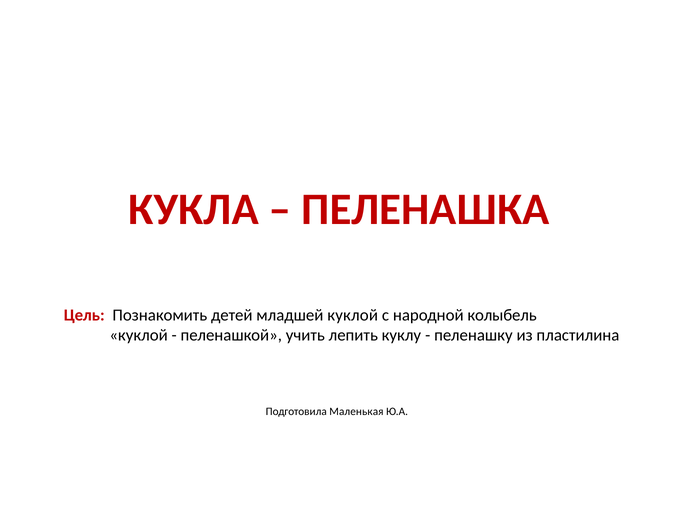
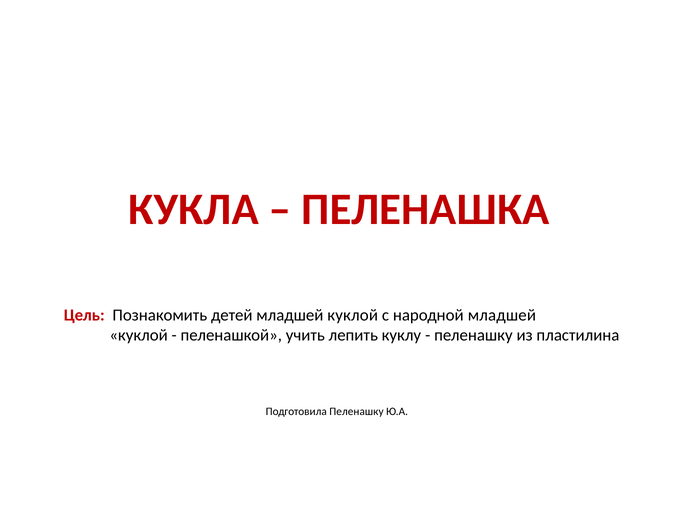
народной колыбель: колыбель -> младшей (502, 315)
Подготовила Маленькая: Маленькая -> Пеленашку (356, 411)
